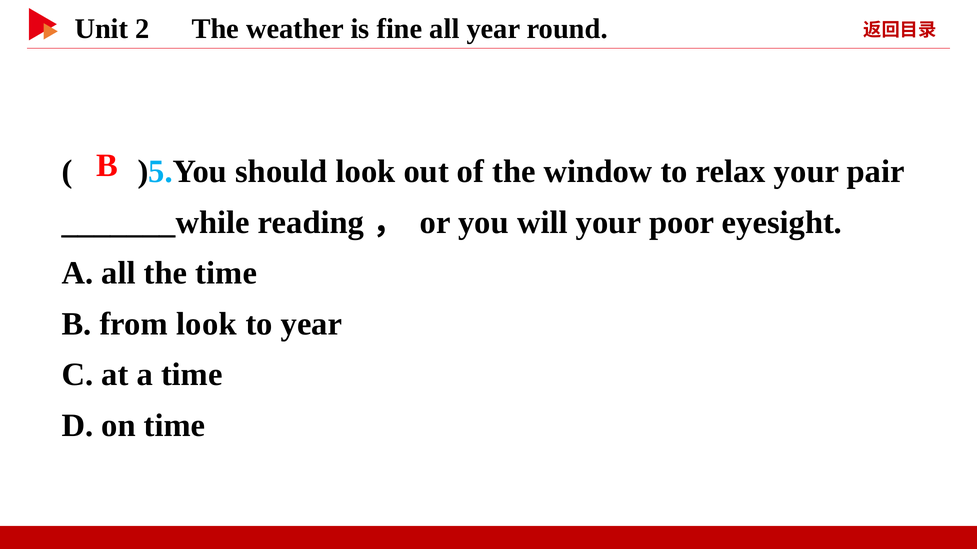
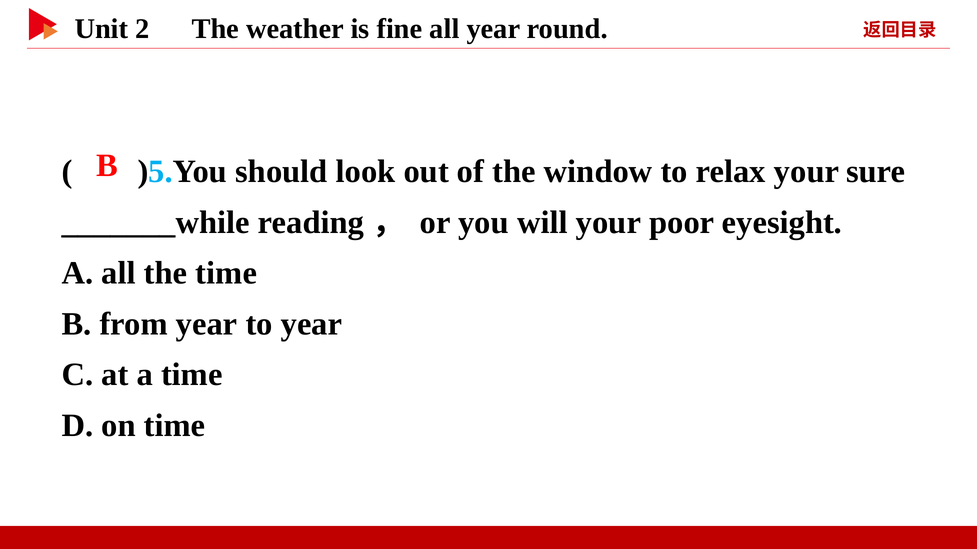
pair: pair -> sure (876, 172)
from look: look -> year (207, 324)
